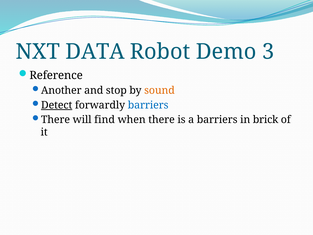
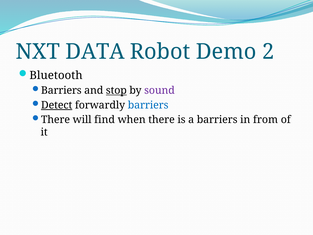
3: 3 -> 2 (268, 52)
Reference: Reference -> Bluetooth (56, 75)
Another: Another -> Barriers (61, 90)
stop underline: none -> present (116, 90)
sound colour: orange -> purple (159, 90)
brick: brick -> from (265, 120)
